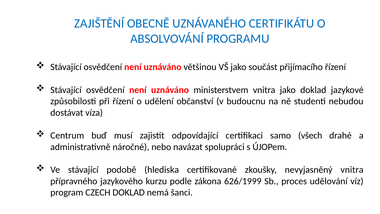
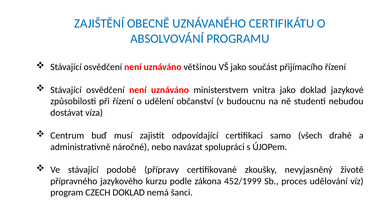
hlediska: hlediska -> přípravy (162, 170)
nevyjasněný vnitra: vnitra -> životě (352, 170)
626/1999: 626/1999 -> 452/1999 (243, 181)
